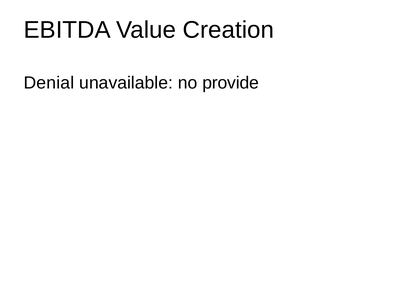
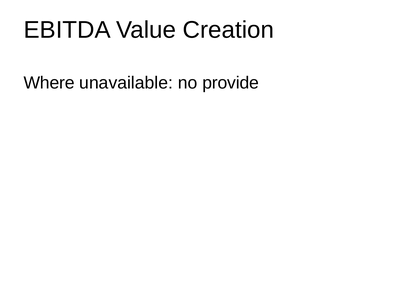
Denial: Denial -> Where (49, 83)
